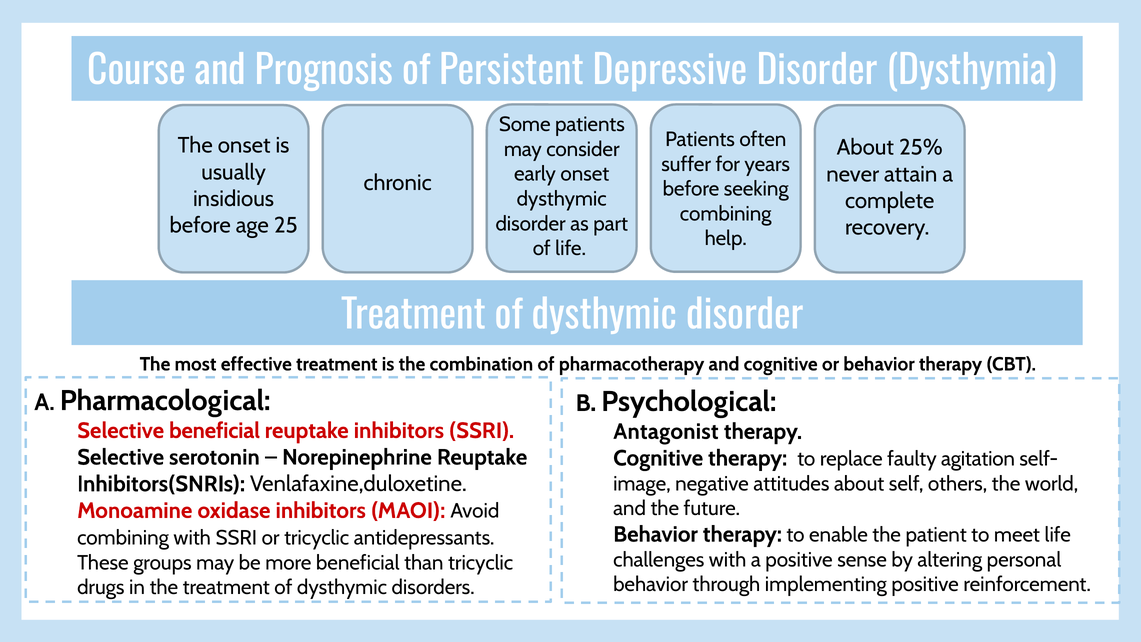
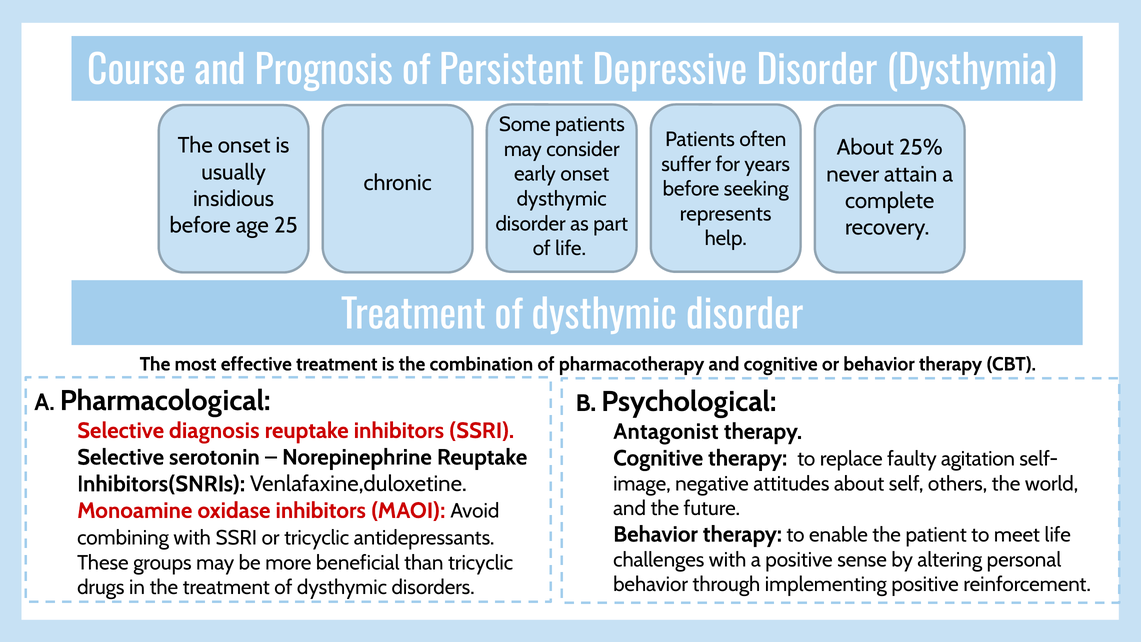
combining: combining -> represents (726, 214)
Selective beneficial: beneficial -> diagnosis (214, 431)
